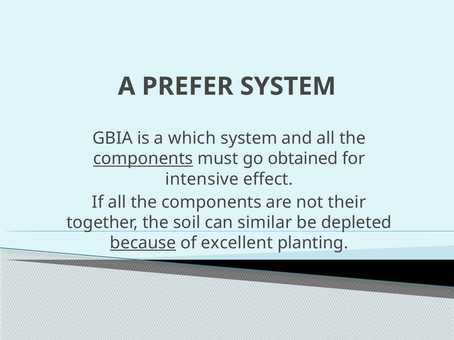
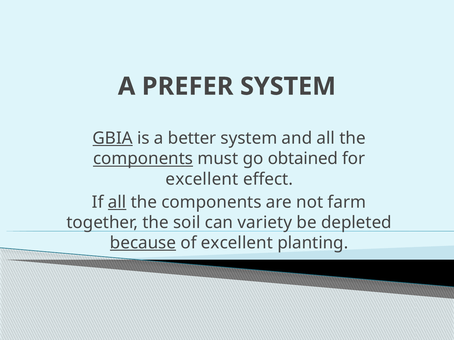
GBIA underline: none -> present (113, 138)
which: which -> better (192, 138)
intensive: intensive -> excellent (202, 179)
all underline: none -> present (117, 202)
their: their -> farm (347, 202)
similar: similar -> variety (265, 223)
